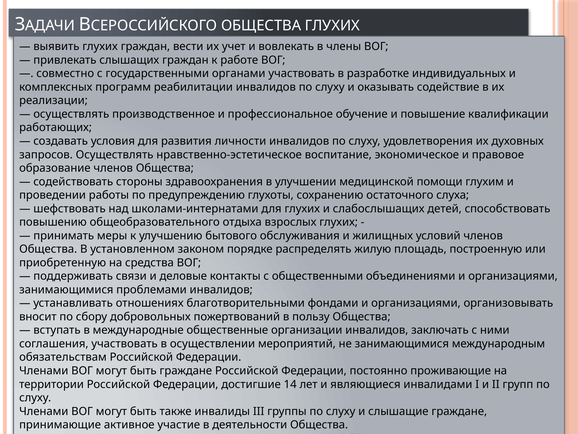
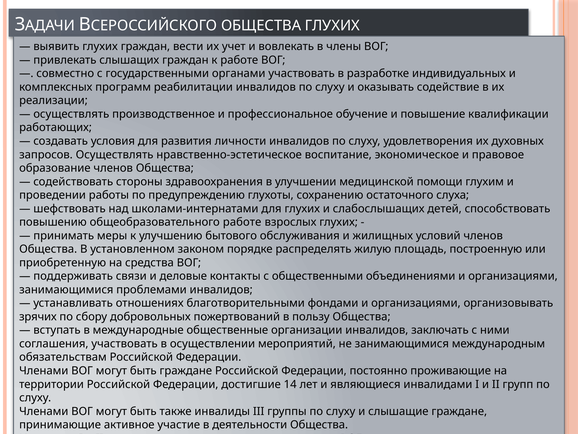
общеобразовательного отдыха: отдыха -> работе (242, 222)
вносит: вносит -> зрячих (38, 316)
